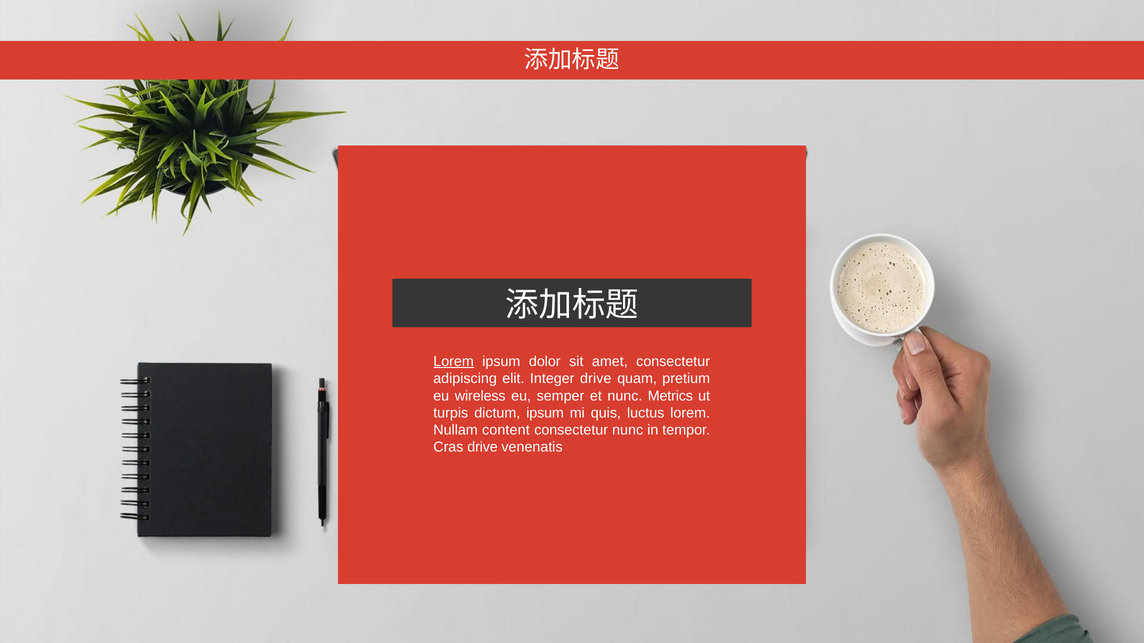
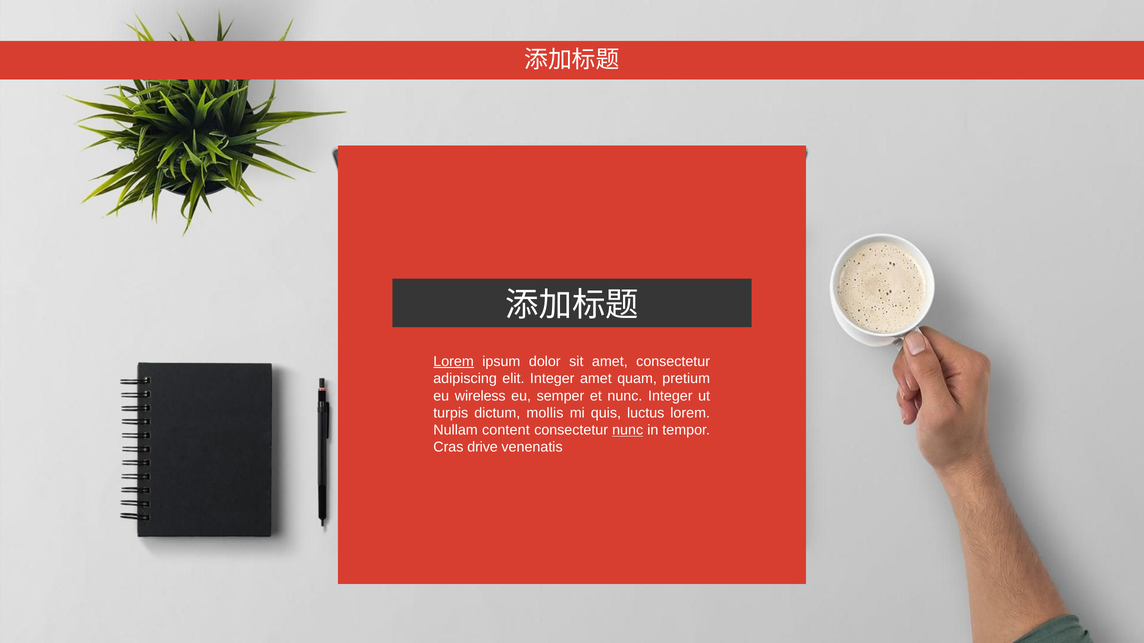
Integer drive: drive -> amet (596, 379)
nunc Metrics: Metrics -> Integer (670, 396)
dictum ipsum: ipsum -> mollis (545, 413)
nunc underline: none -> present (628, 430)
